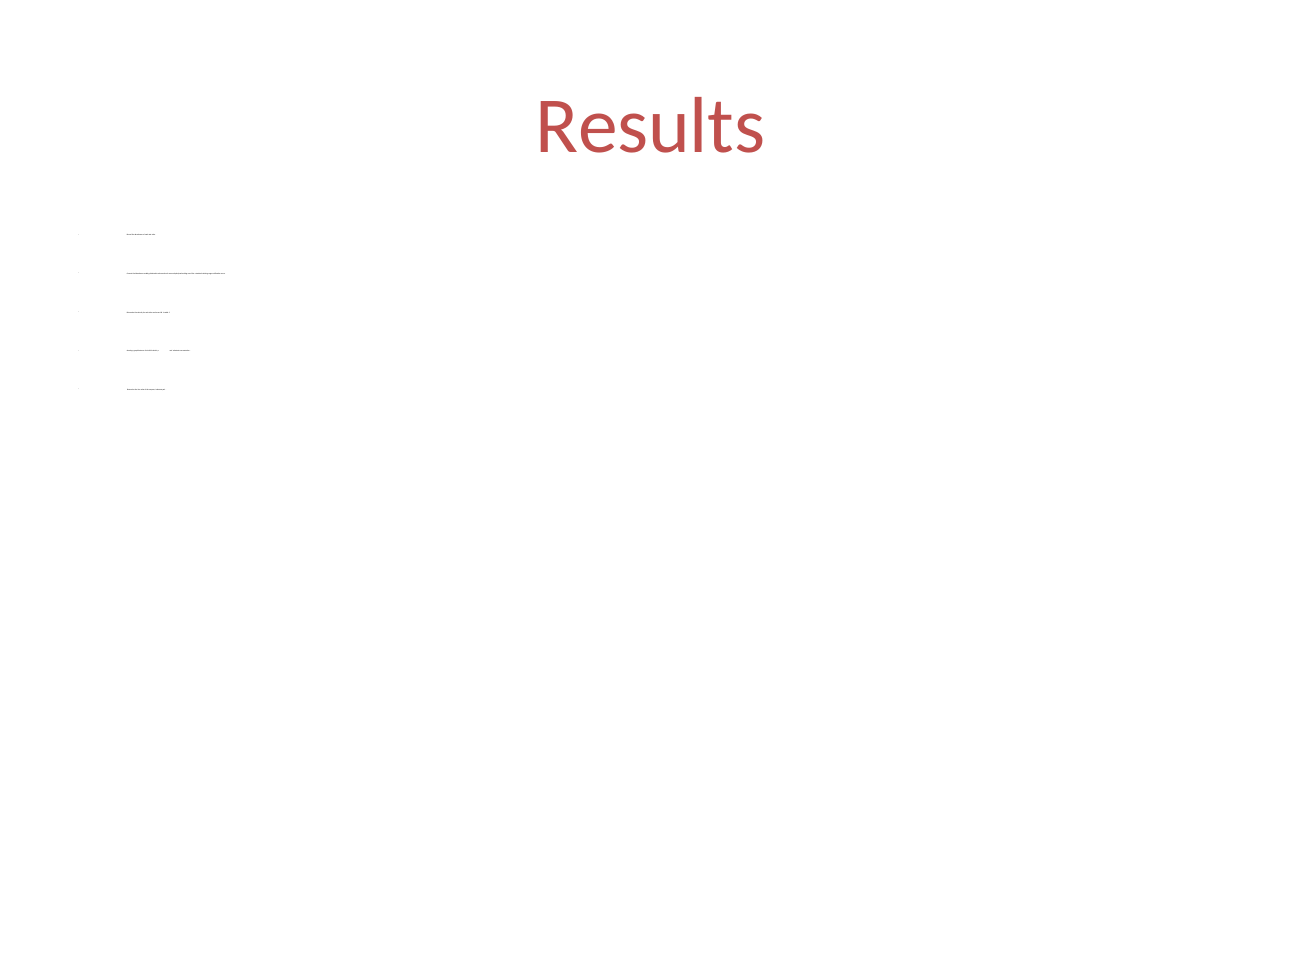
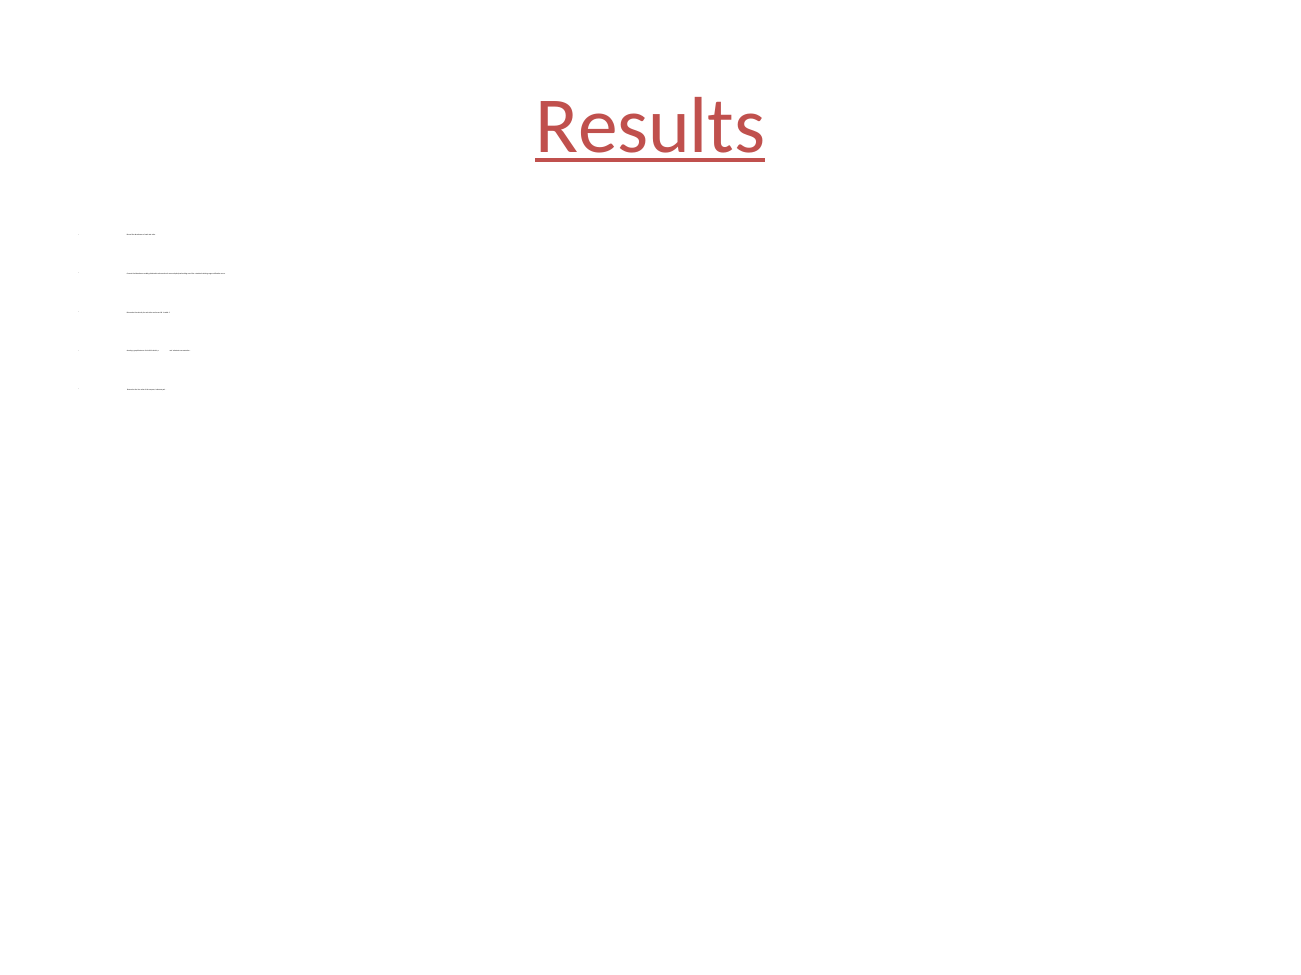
Results underline: none -> present (650, 126)
